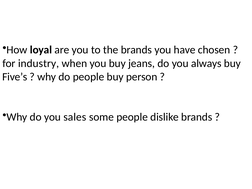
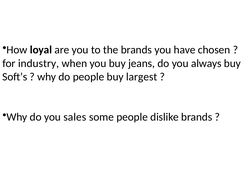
Five’s: Five’s -> Soft’s (15, 77)
person: person -> largest (142, 77)
